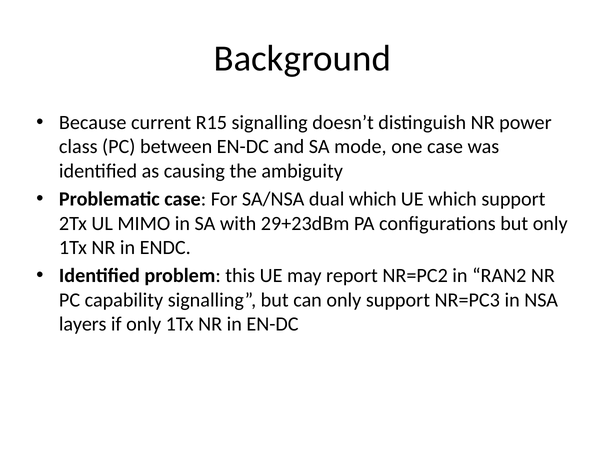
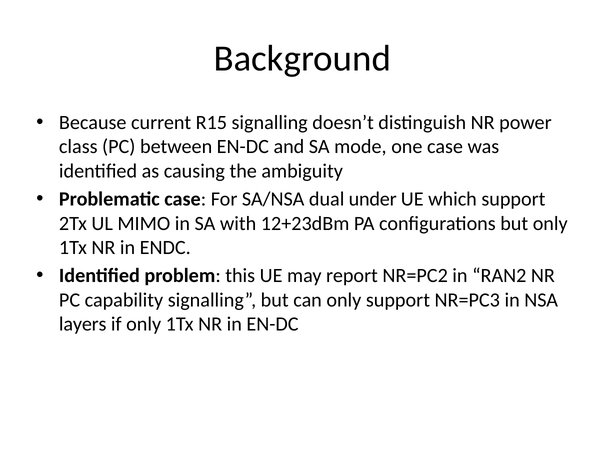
dual which: which -> under (373, 199)
29+23dBm: 29+23dBm -> 12+23dBm (305, 223)
